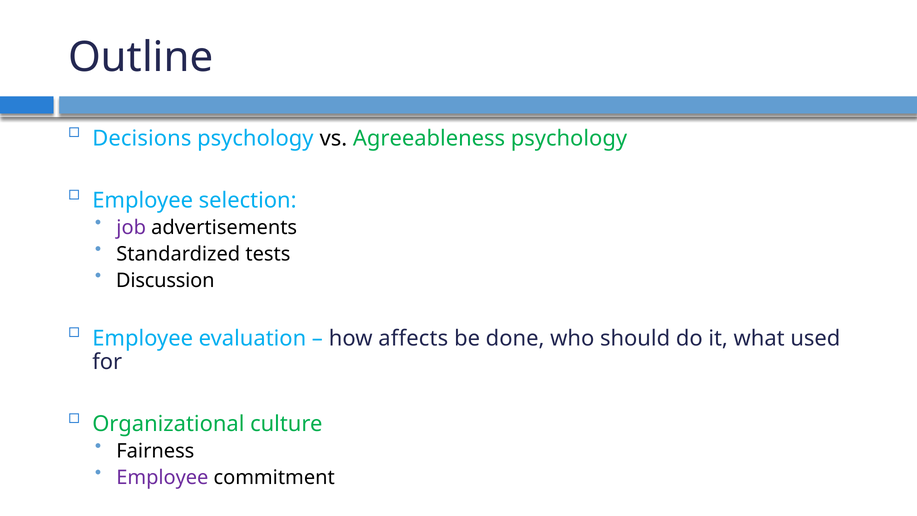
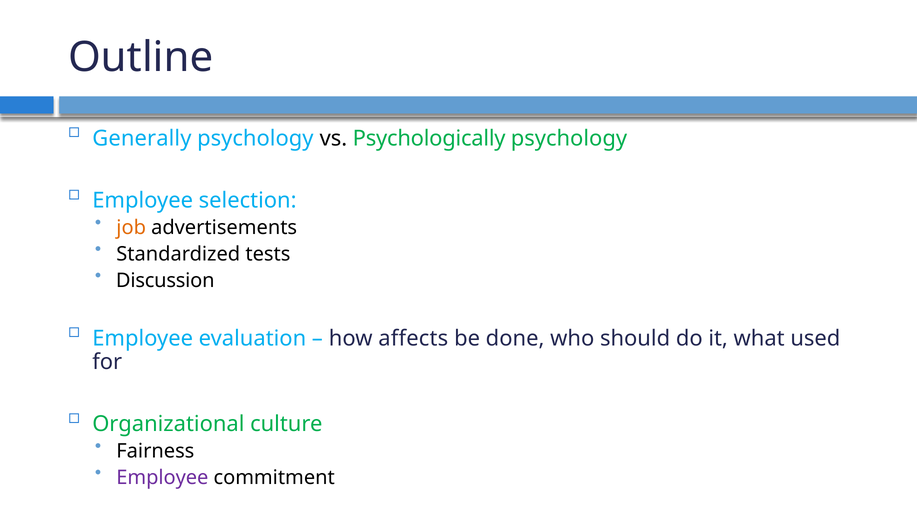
Decisions: Decisions -> Generally (142, 138)
Agreeableness: Agreeableness -> Psychologically (429, 138)
job colour: purple -> orange (131, 228)
